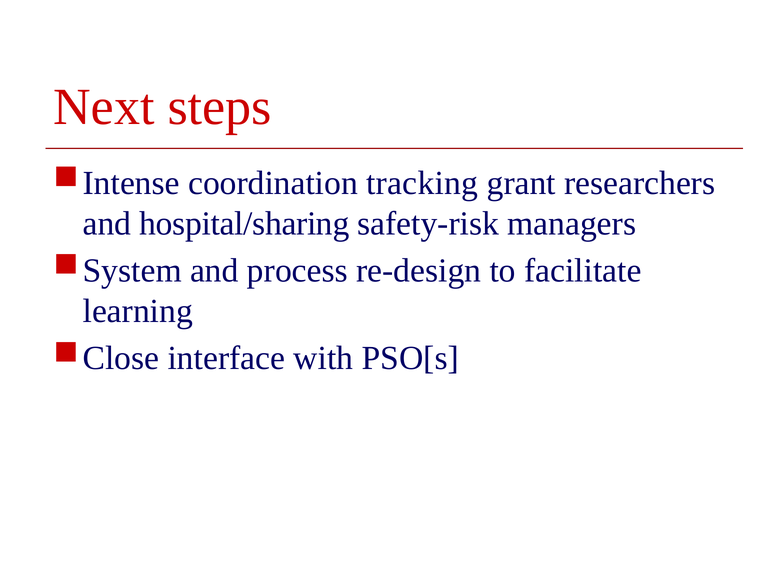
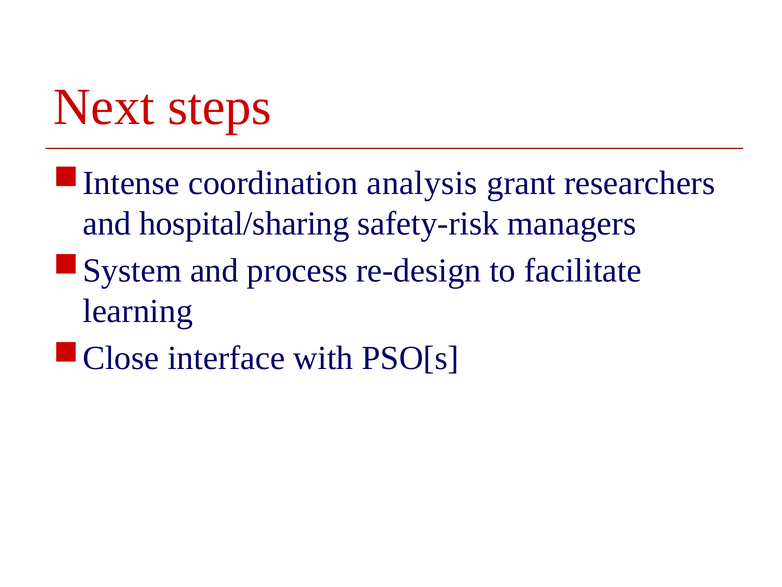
tracking: tracking -> analysis (422, 183)
